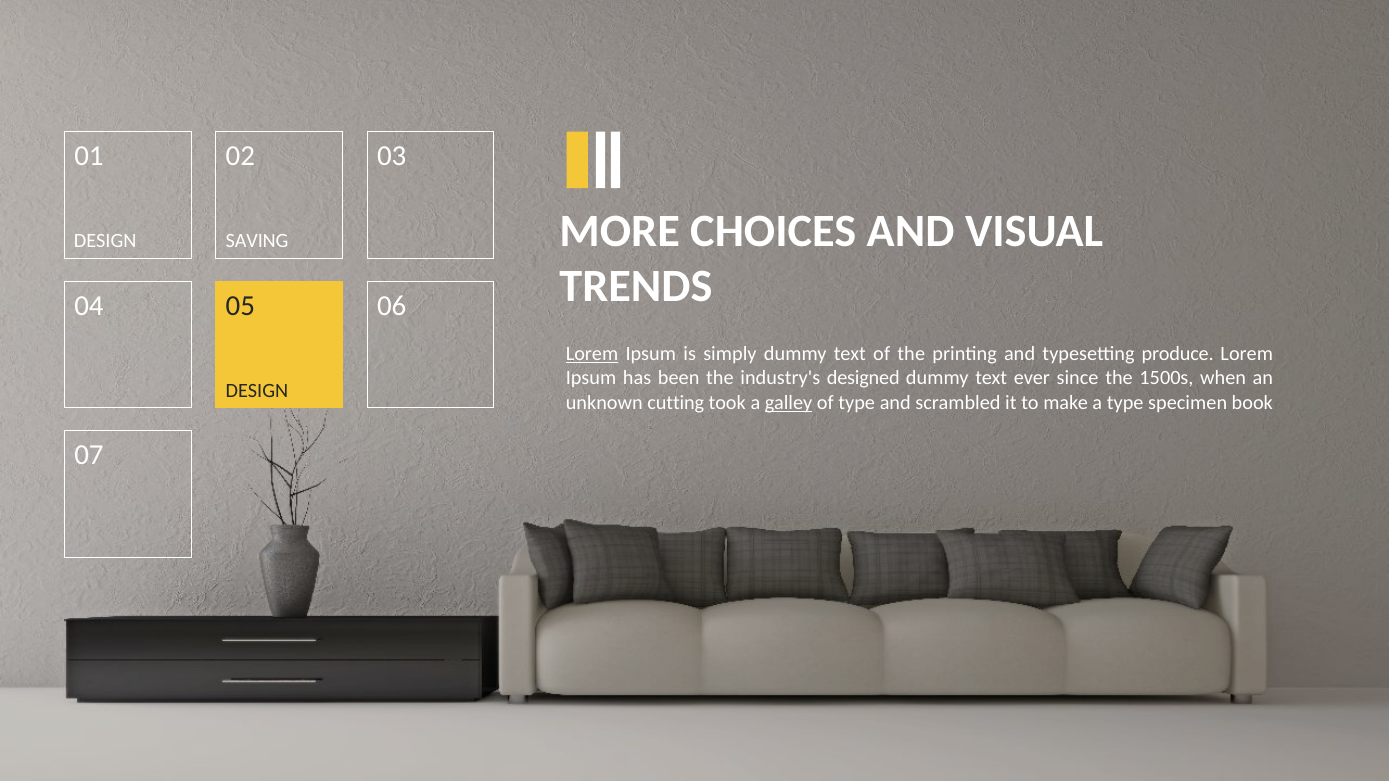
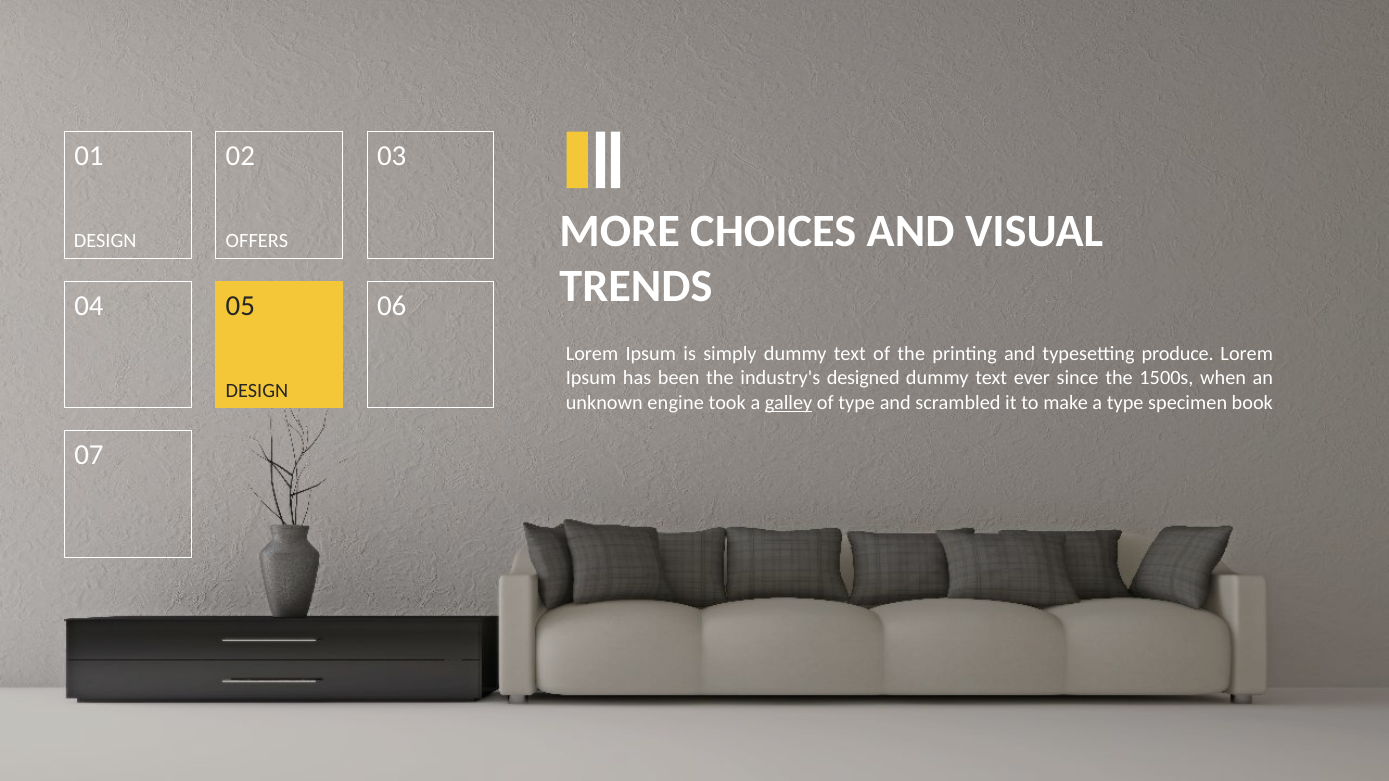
SAVING: SAVING -> OFFERS (257, 240)
Lorem underline: present -> none (592, 354)
cutting: cutting -> engine (676, 403)
